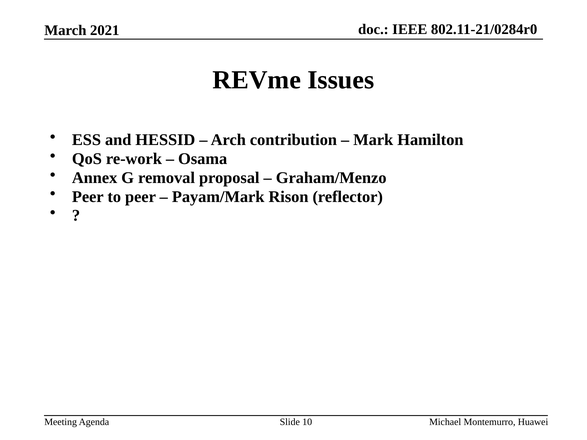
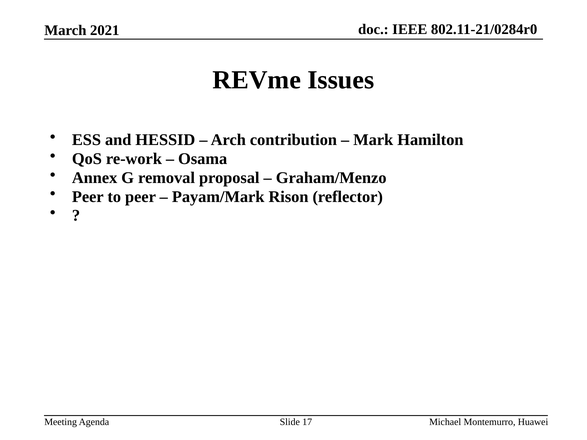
10: 10 -> 17 (307, 422)
